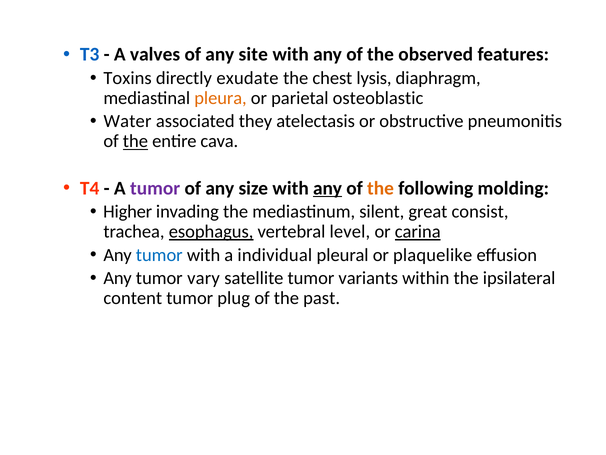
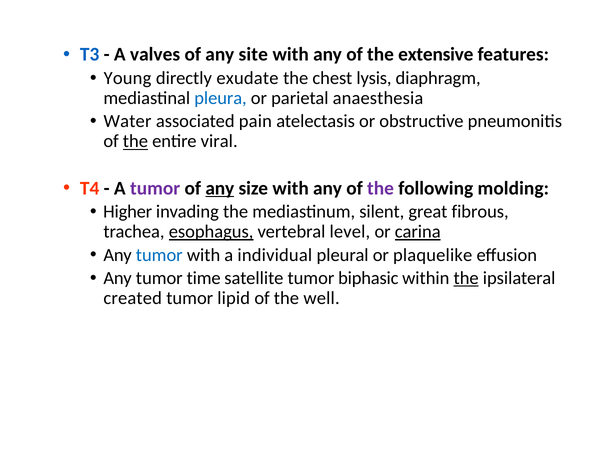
observed: observed -> extensive (436, 55)
Toxins: Toxins -> Young (128, 78)
pleura colour: orange -> blue (221, 98)
osteoblastic: osteoblastic -> anaesthesia (378, 98)
they: they -> pain (255, 121)
cava: cava -> viral (219, 141)
any underline: none -> present (220, 188)
any underline: present -> none (328, 188)
the colour: orange -> purple (381, 188)
consist: consist -> fibrous (480, 212)
vary: vary -> time (204, 278)
variants: variants -> biphasic (368, 278)
the underline: none -> present (466, 278)
content: content -> created (133, 298)
plug: plug -> lipid (234, 298)
past: past -> well (322, 298)
